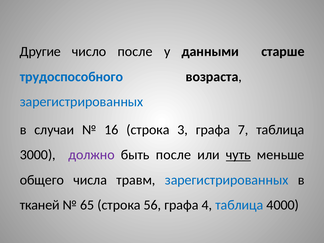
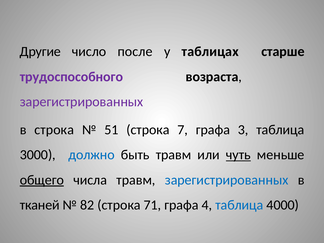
данными: данными -> таблицах (210, 52)
трудоспособного colour: blue -> purple (71, 77)
зарегистрированных colour: blue -> purple (82, 102)
в случаи: случаи -> строка (54, 130)
16: 16 -> 51 (111, 130)
3: 3 -> 7 (183, 130)
7: 7 -> 3 (243, 130)
должно colour: purple -> blue (91, 155)
быть после: после -> травм (174, 155)
общего underline: none -> present (42, 180)
65: 65 -> 82 (87, 205)
56: 56 -> 71 (152, 205)
